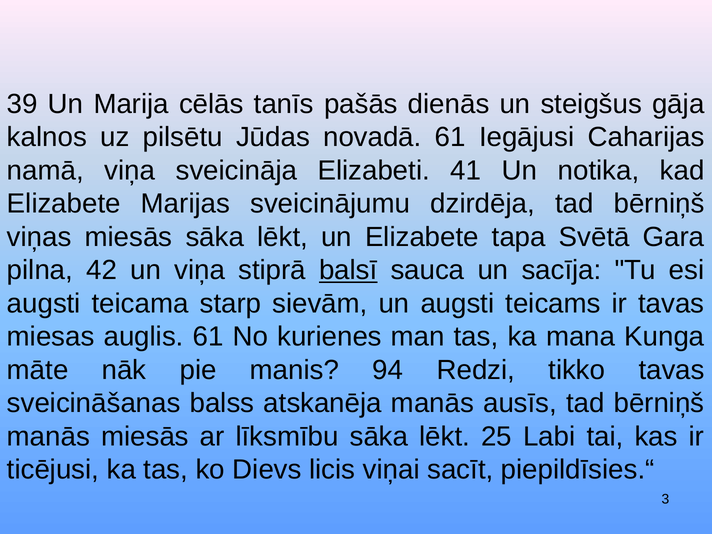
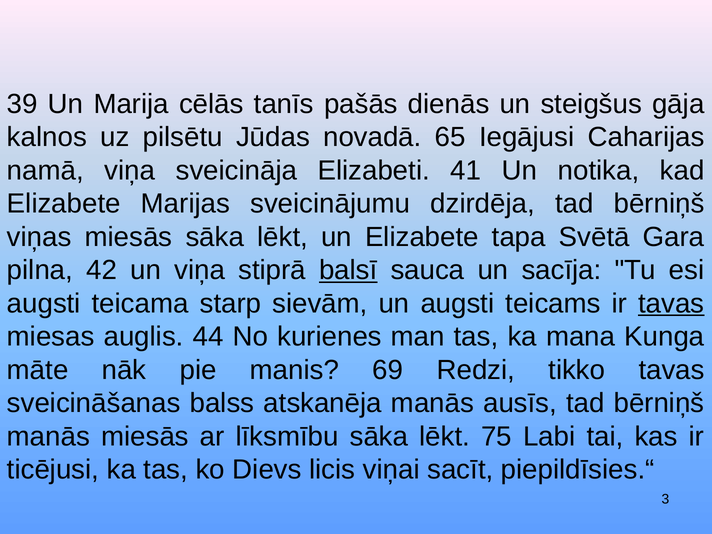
novadā 61: 61 -> 65 (450, 137)
tavas underline: none -> present (671, 303)
auglis 61: 61 -> 44 (208, 337)
94: 94 -> 69 (388, 370)
25: 25 -> 75 (496, 436)
